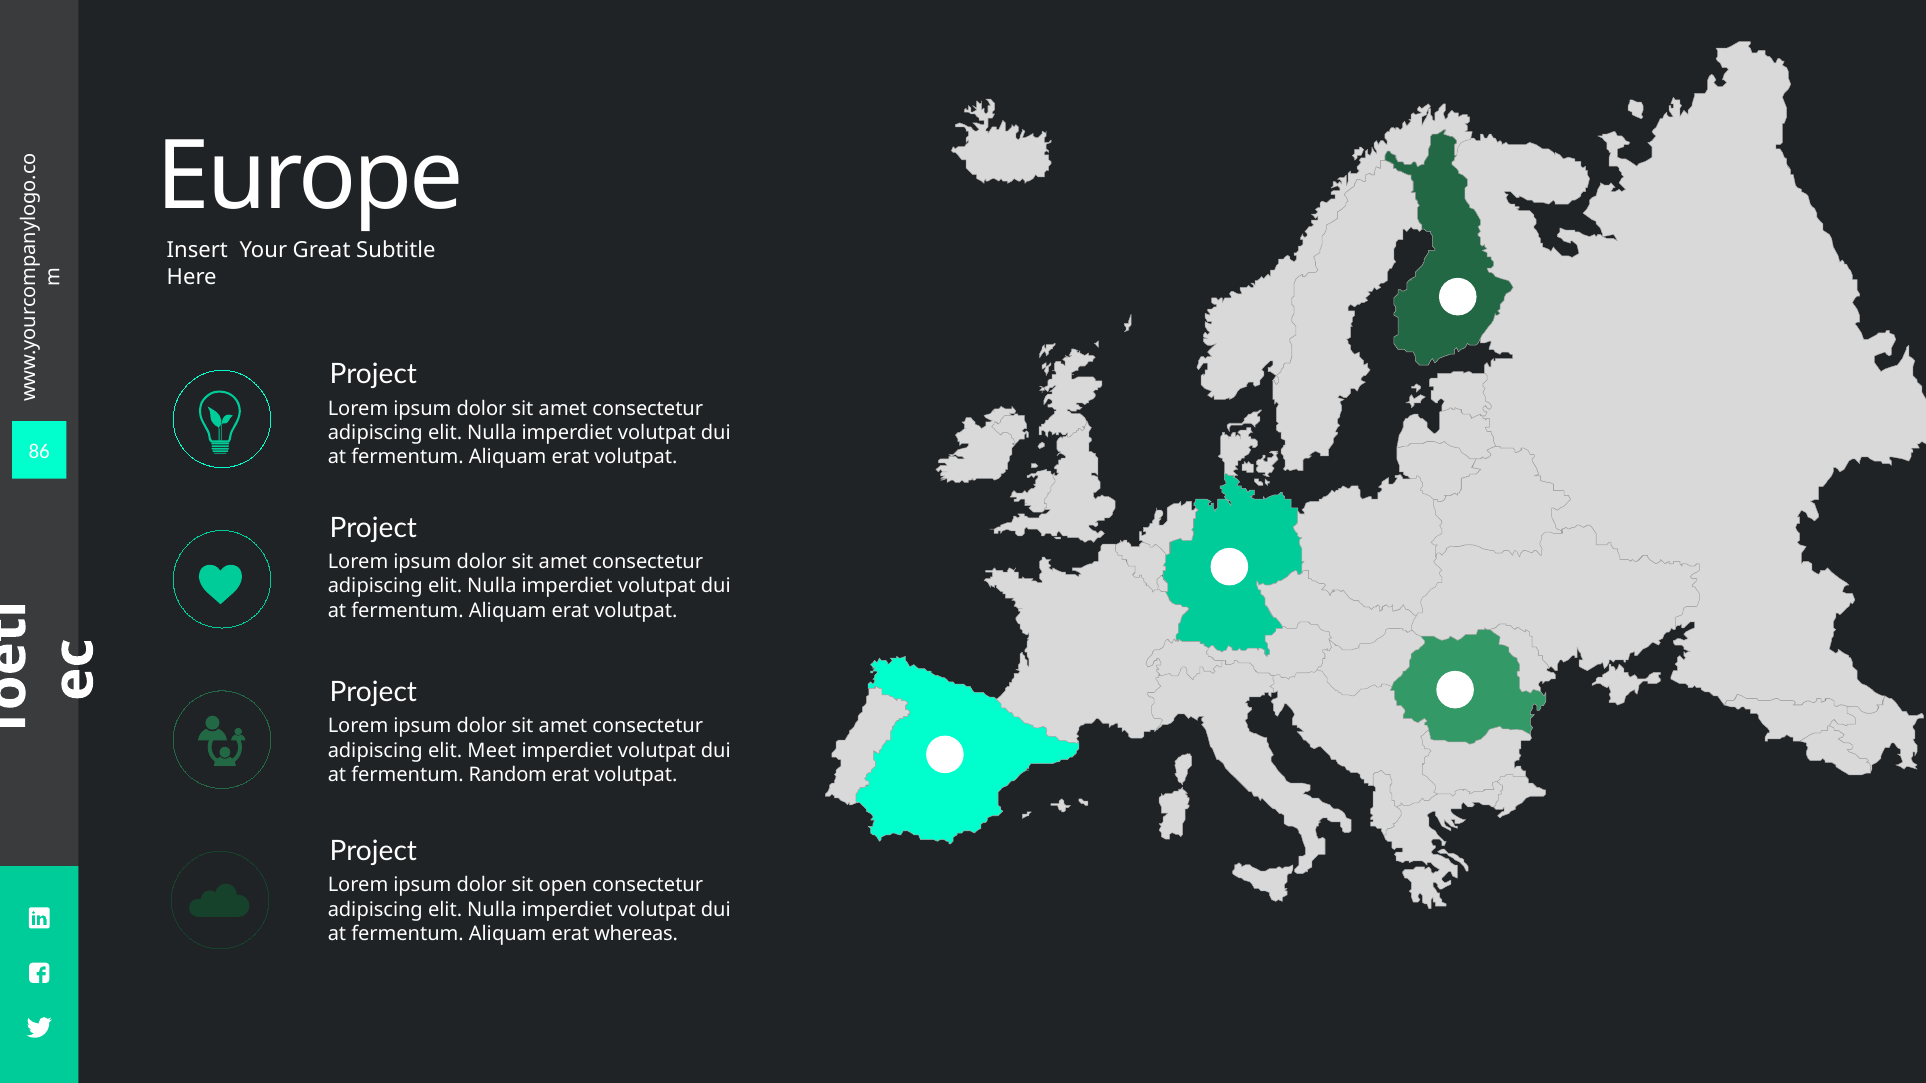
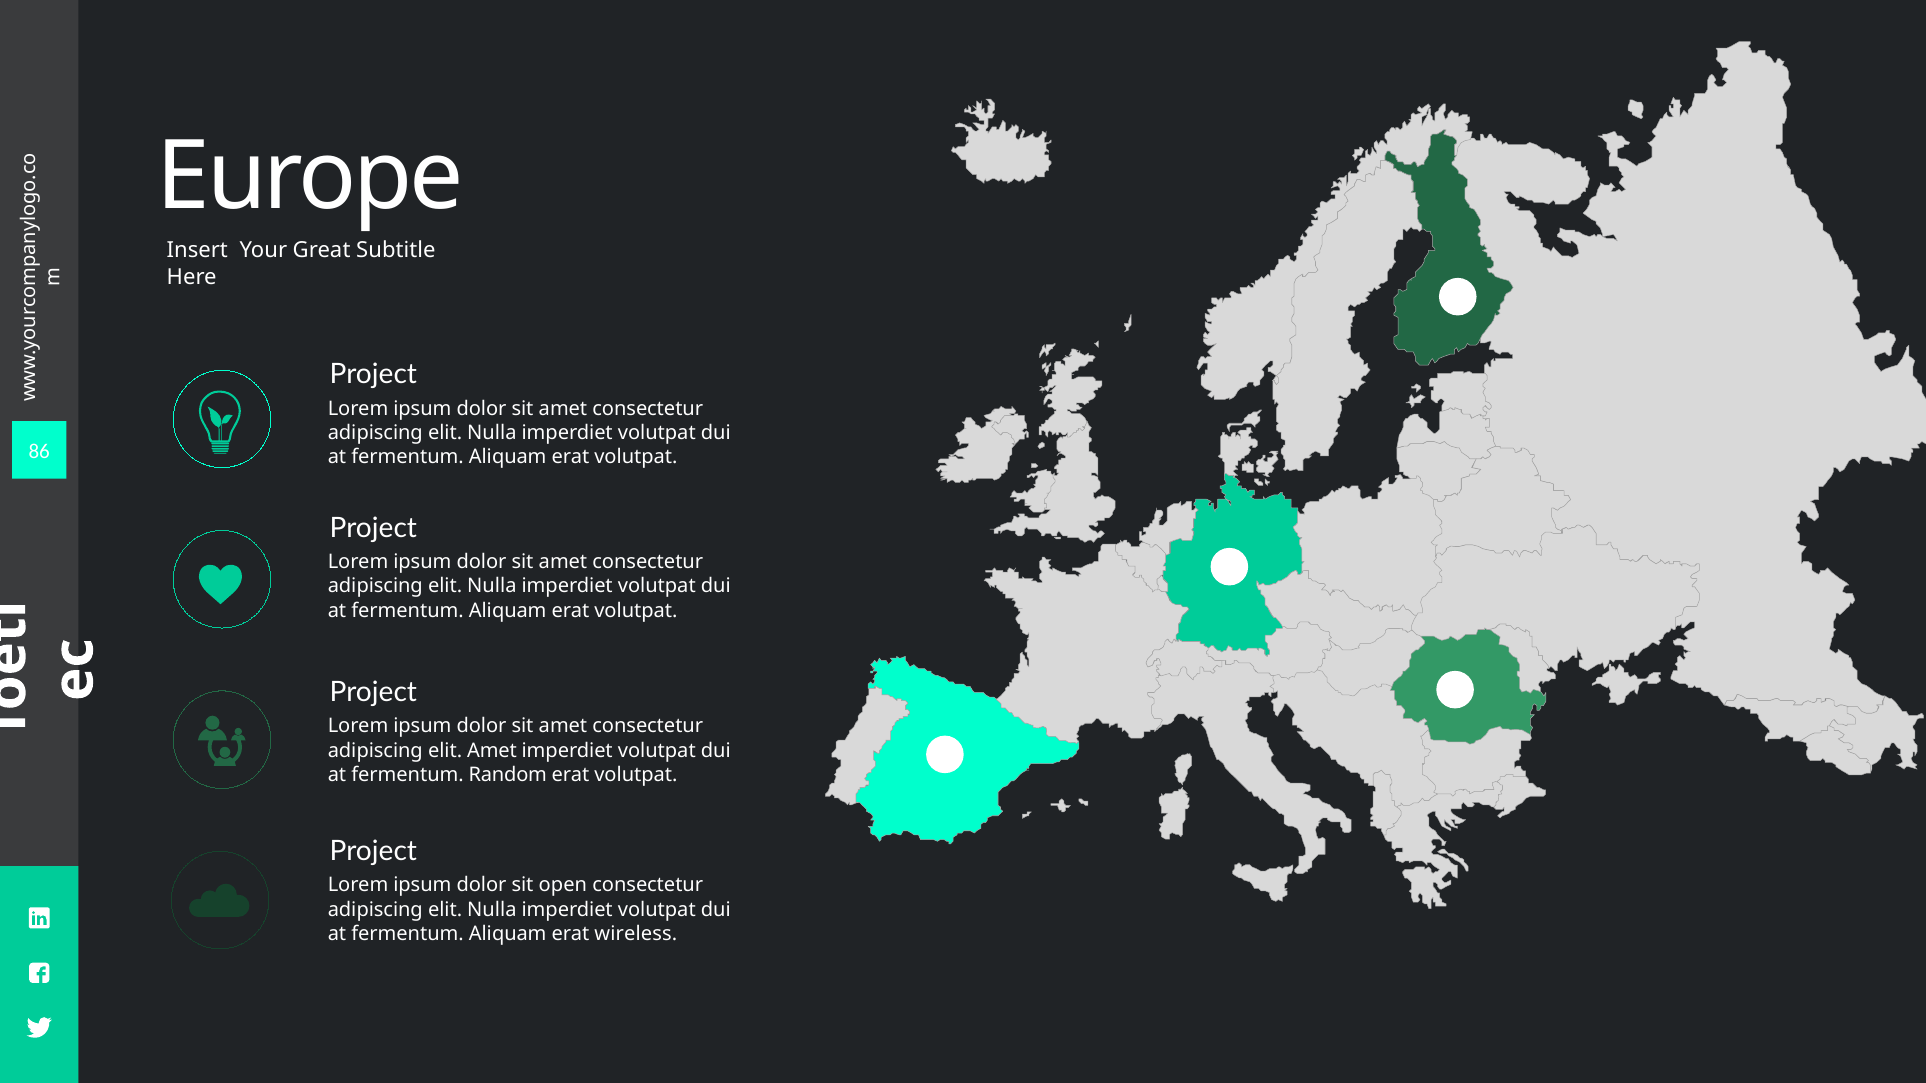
elit Meet: Meet -> Amet (492, 751)
whereas: whereas -> wireless (636, 934)
